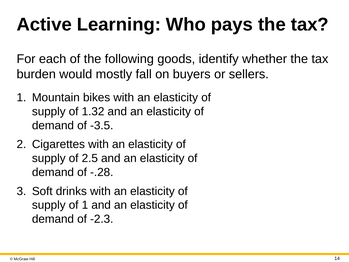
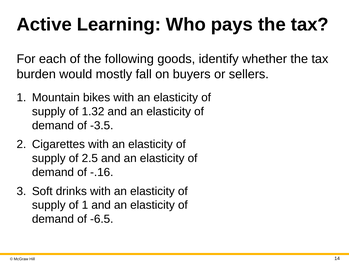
-.28: -.28 -> -.16 (102, 172)
-2.3: -2.3 -> -6.5 (102, 219)
